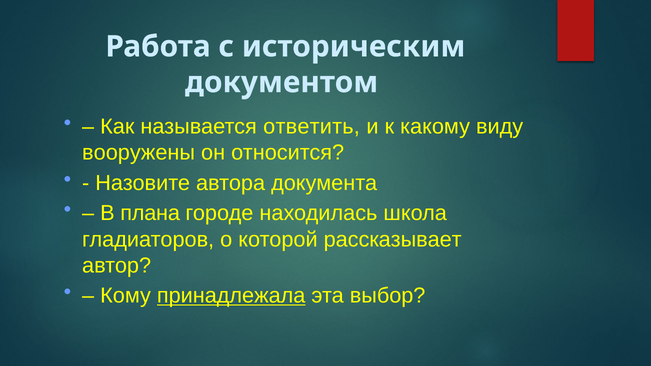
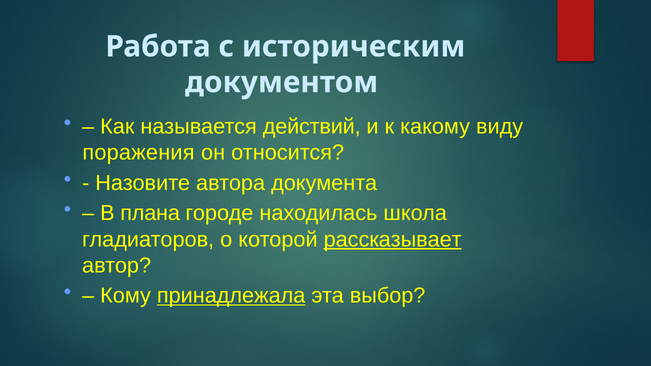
ответить: ответить -> действий (312, 127)
вооружены: вооружены -> поражения (138, 153)
рассказывает underline: none -> present (393, 239)
